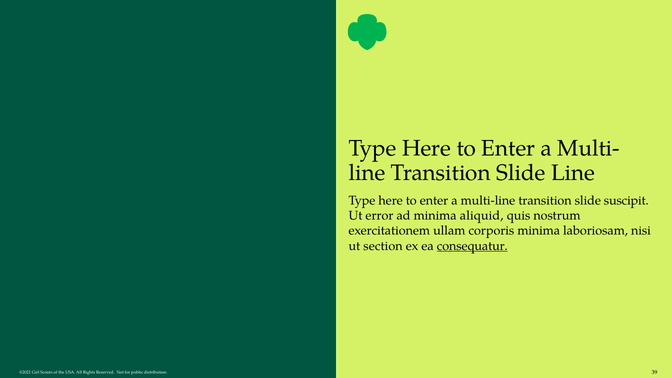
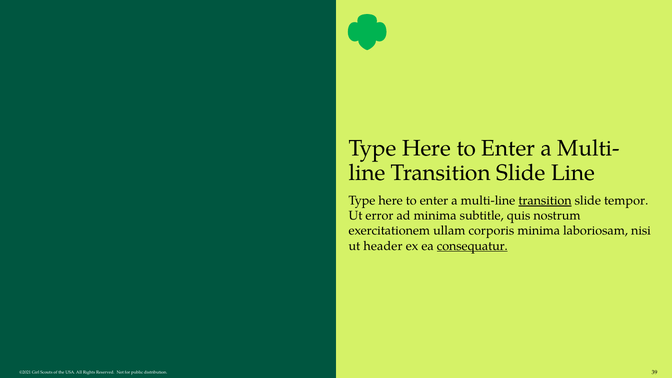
transition underline: none -> present (545, 201)
suscipit: suscipit -> tempor (626, 201)
aliquid: aliquid -> subtitle (482, 216)
section: section -> header (383, 246)
